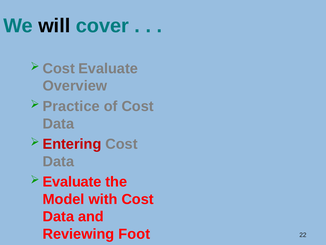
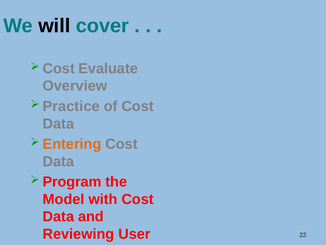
Entering colour: red -> orange (72, 144)
Evaluate: Evaluate -> Program (72, 181)
Foot: Foot -> User (134, 234)
